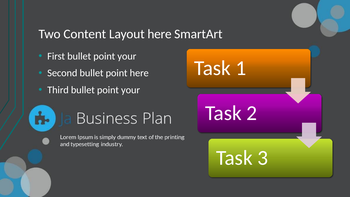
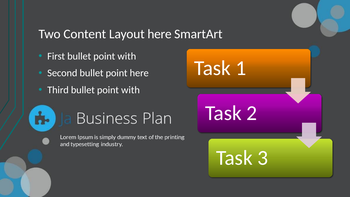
First bullet point your: your -> with (127, 56)
Third bullet point your: your -> with (131, 90)
